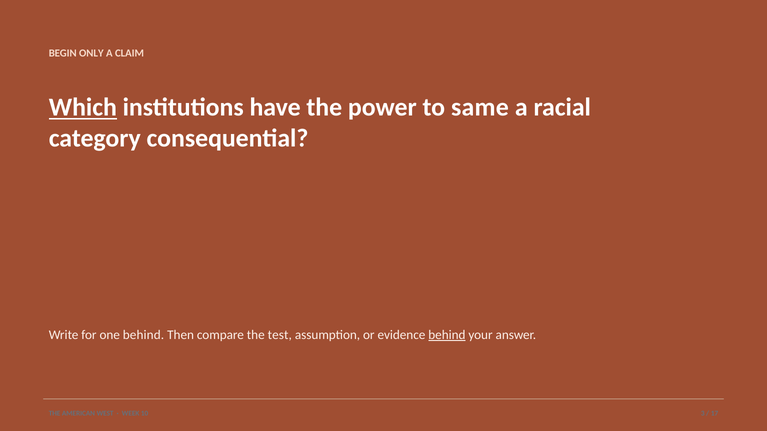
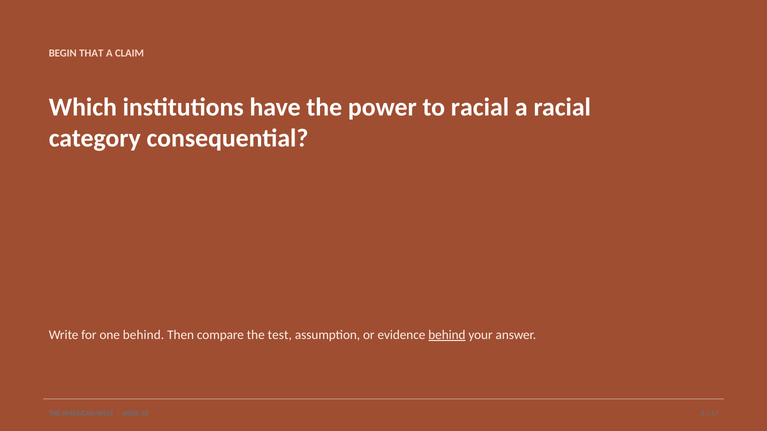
ONLY: ONLY -> THAT (91, 53)
Which underline: present -> none (83, 108)
to same: same -> racial (480, 108)
